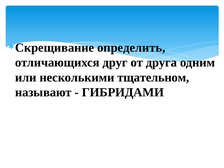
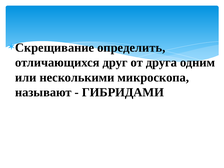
тщательном: тщательном -> микроскопа (153, 77)
